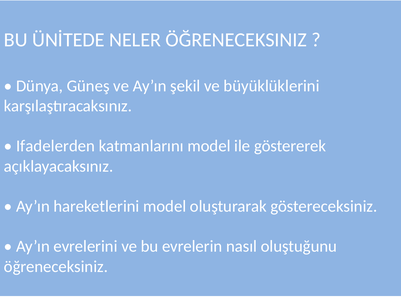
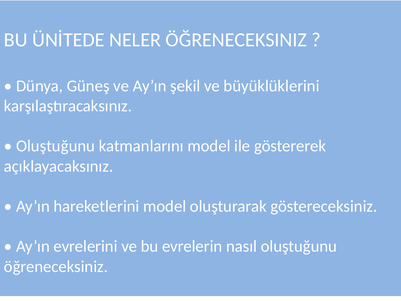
Ifadelerden: Ifadelerden -> Oluştuğunu (56, 146)
